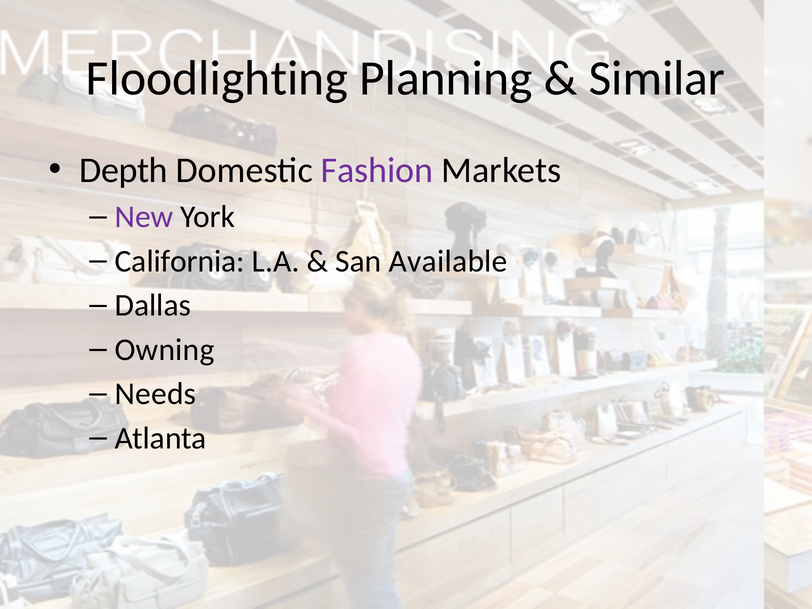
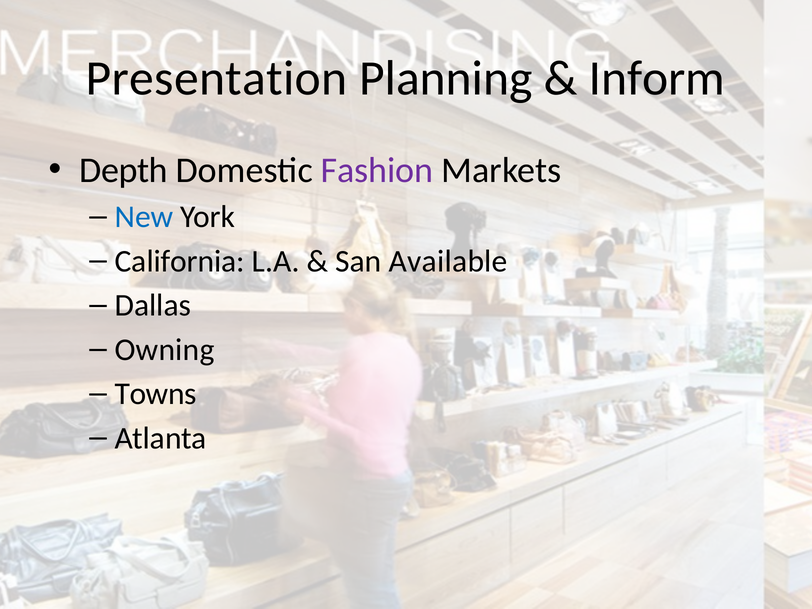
Floodlighting: Floodlighting -> Presentation (217, 79)
Similar: Similar -> Inform (657, 79)
New colour: purple -> blue (144, 217)
Needs: Needs -> Towns (156, 394)
